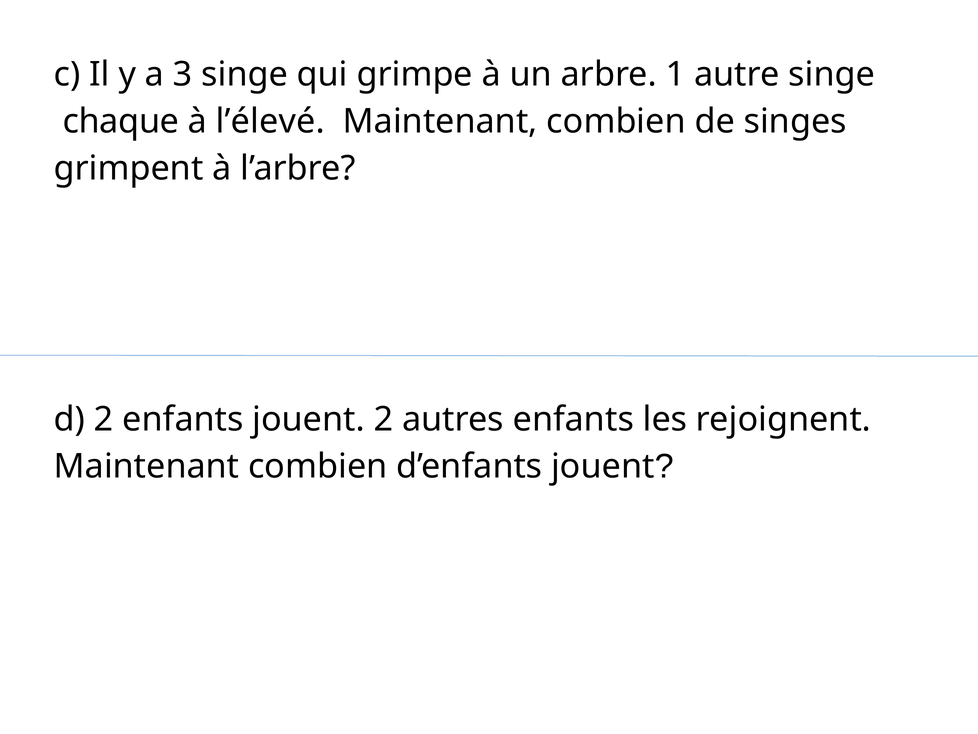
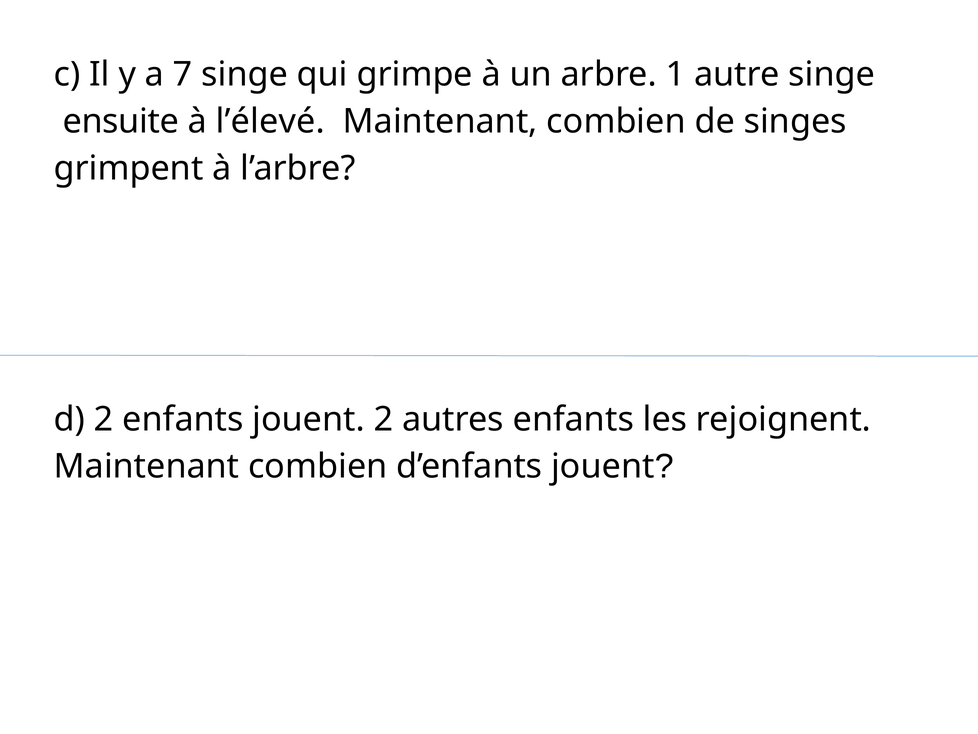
3: 3 -> 7 (183, 75)
chaque: chaque -> ensuite (121, 121)
